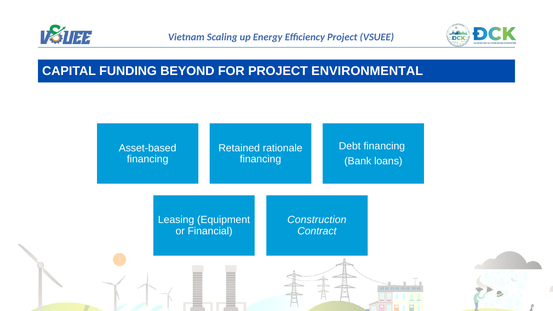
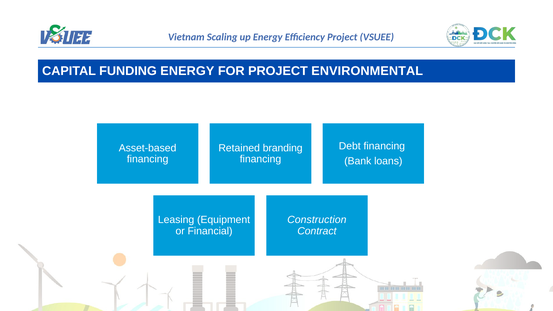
FUNDING BEYOND: BEYOND -> ENERGY (187, 71)
rationale: rationale -> branding (283, 148)
